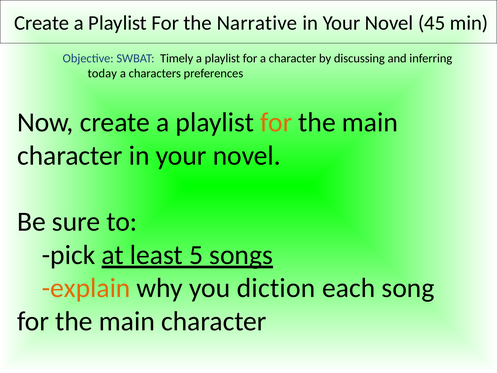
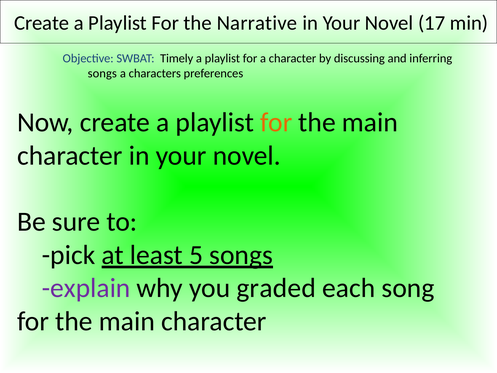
45: 45 -> 17 (432, 23)
today: today -> songs (102, 73)
explain colour: orange -> purple (86, 288)
diction: diction -> graded (276, 288)
